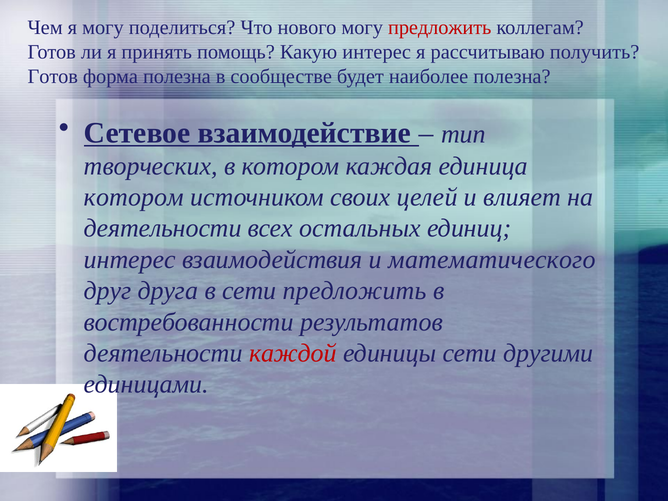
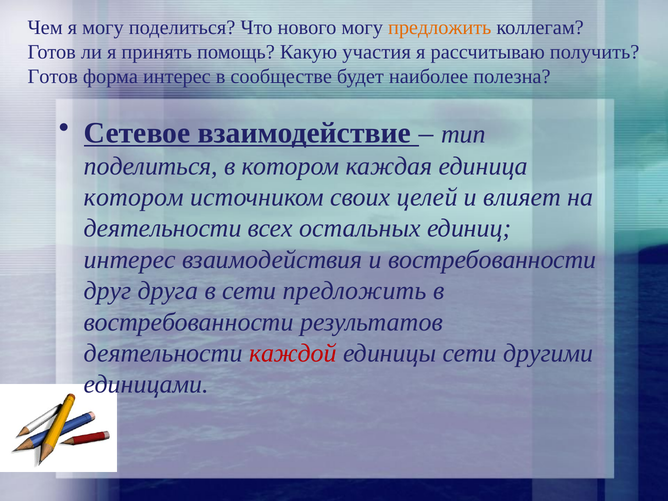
предложить colour: red -> orange (440, 28)
Какую интерес: интерес -> участия (377, 52)
форма полезна: полезна -> интерес (177, 77)
творческих: творческих -> поделиться (151, 166)
и математического: математического -> востребованности (492, 260)
